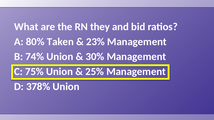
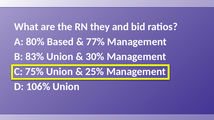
Taken: Taken -> Based (60, 42)
23%: 23% -> 77% (95, 42)
74%: 74% -> 83% (35, 57)
378%: 378% -> 106% (38, 87)
